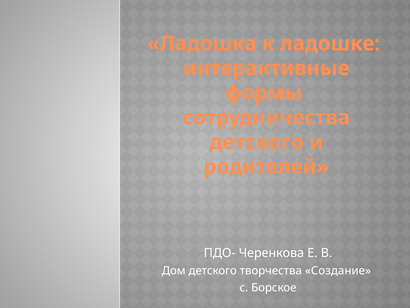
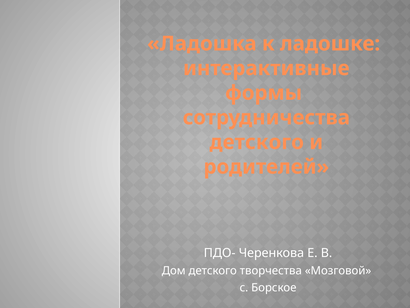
Создание: Создание -> Мозговой (338, 270)
